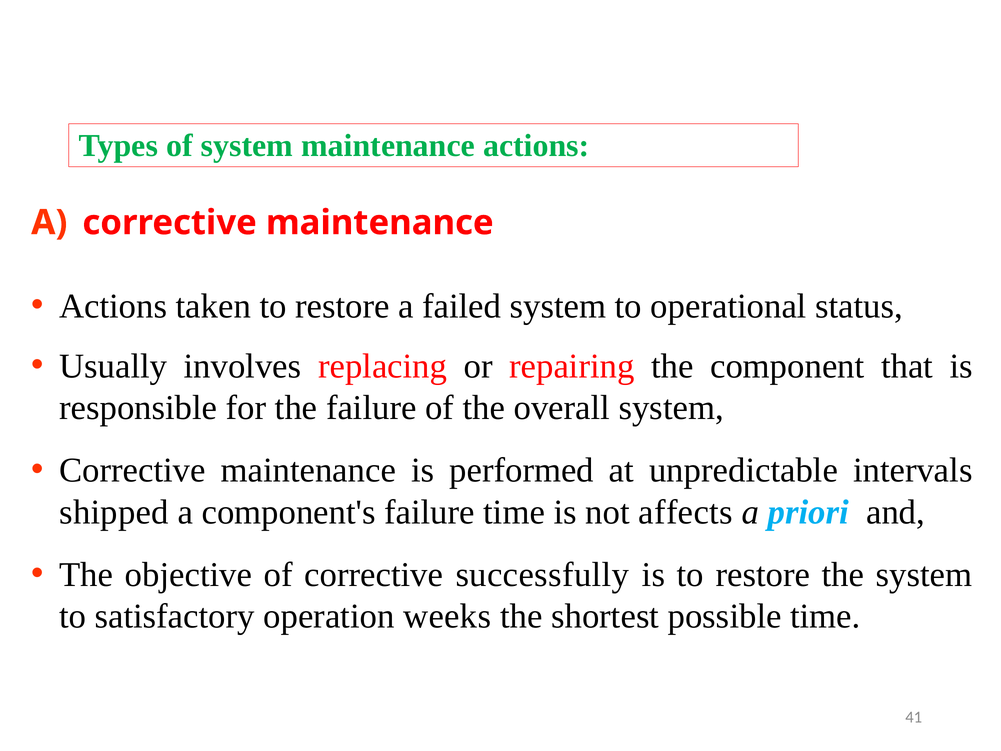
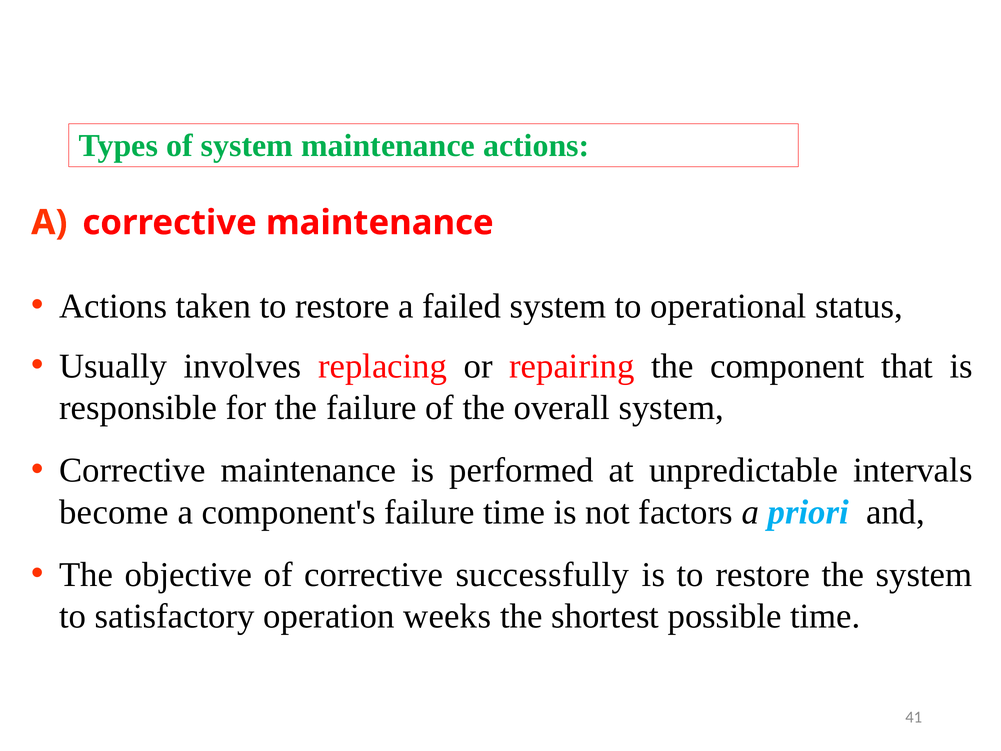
shipped: shipped -> become (114, 512)
affects: affects -> factors (686, 512)
